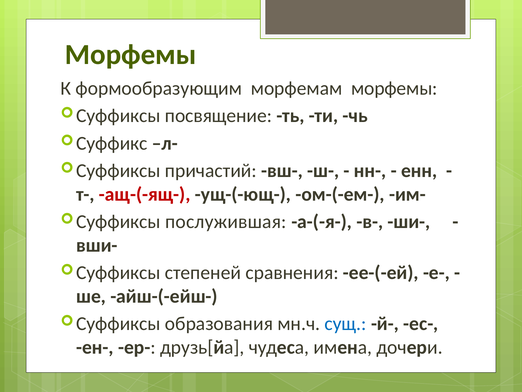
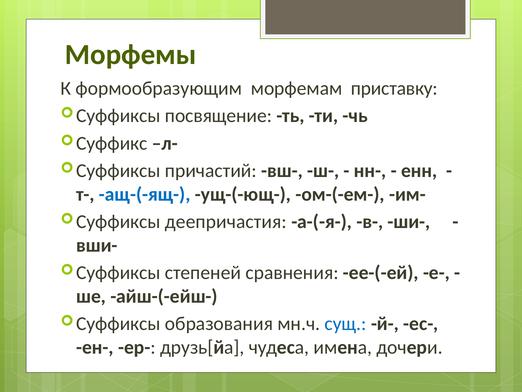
морфемам морфемы: морфемы -> приставку (394, 88)
ащ-(-ящ- colour: red -> blue (145, 194)
послужившая: послужившая -> деепричастия (226, 221)
